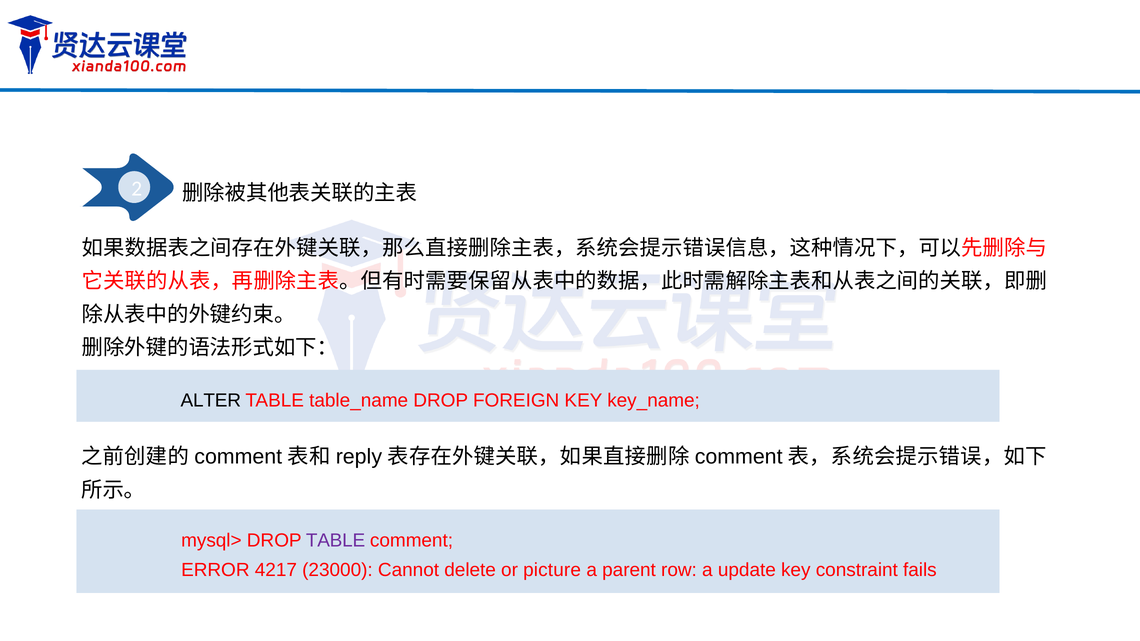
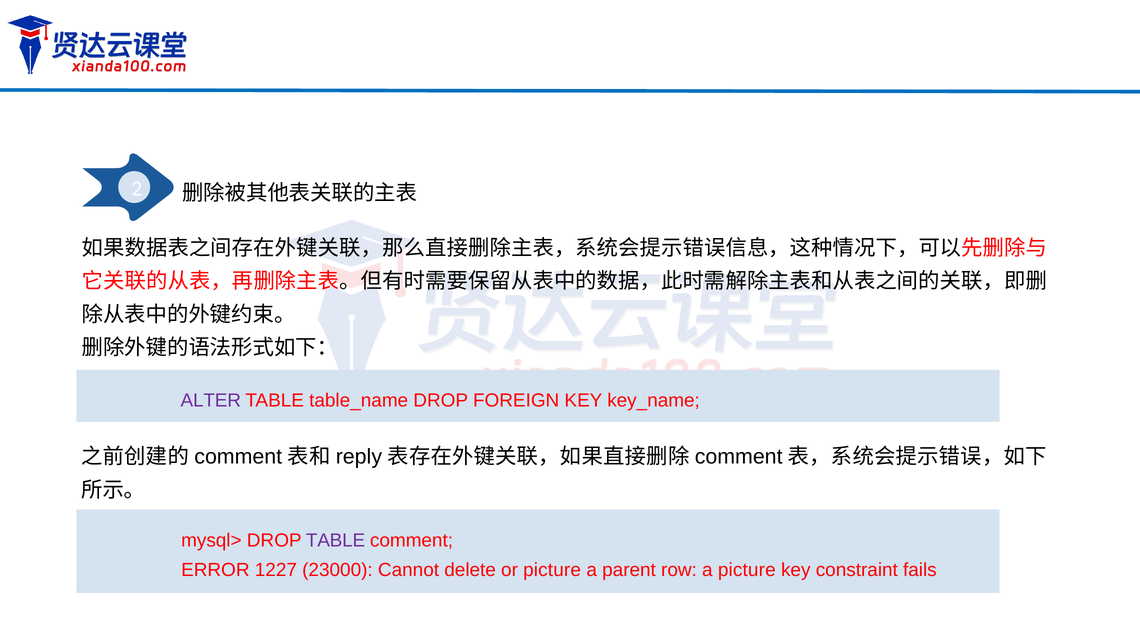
ALTER colour: black -> purple (211, 401)
4217: 4217 -> 1227 (276, 570)
a update: update -> picture (747, 570)
